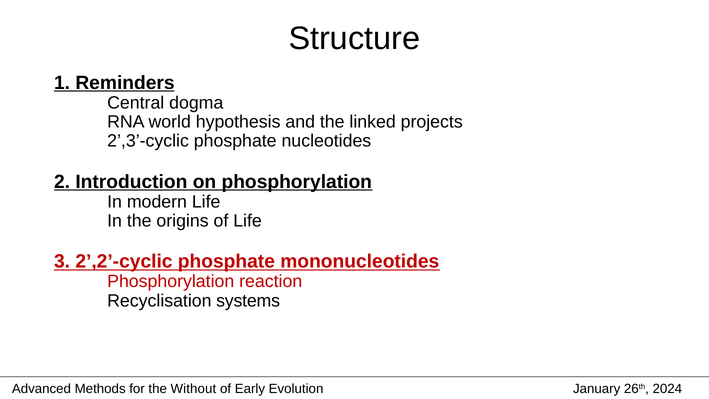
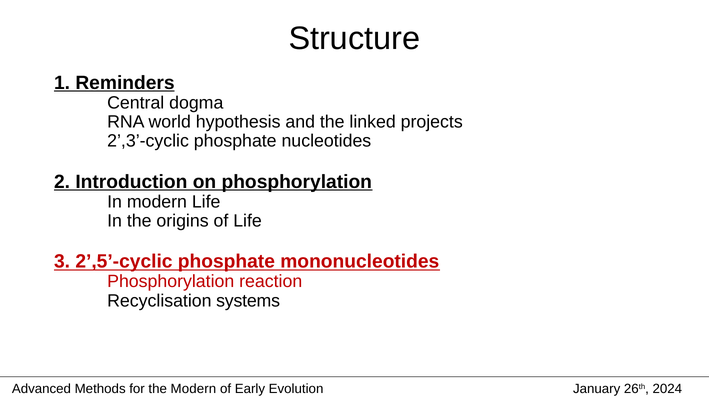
2’,2’-cyclic: 2’,2’-cyclic -> 2’,5’-cyclic (124, 261)
the Without: Without -> Modern (193, 389)
